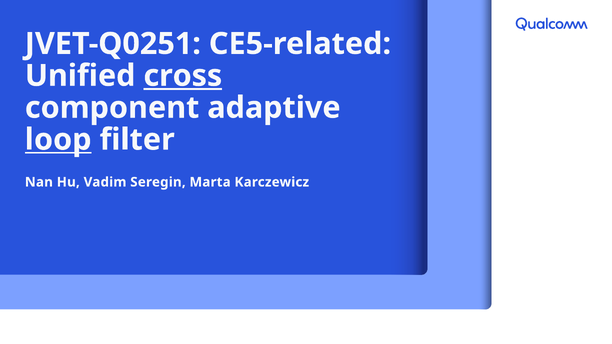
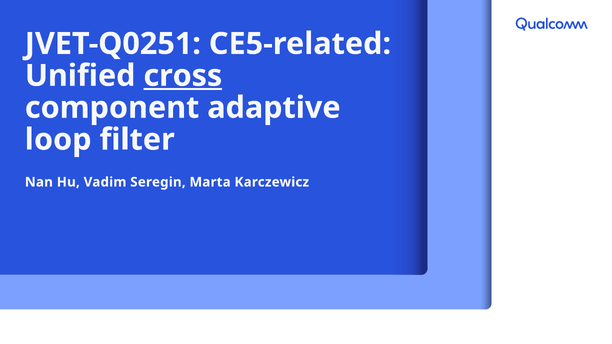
loop underline: present -> none (58, 140)
